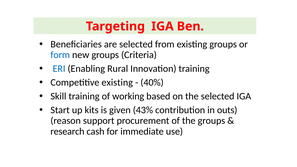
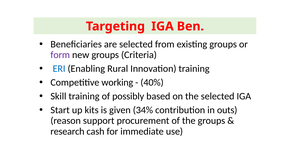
form colour: blue -> purple (60, 55)
Competitive existing: existing -> working (117, 82)
working: working -> possibly (128, 96)
43%: 43% -> 34% (143, 110)
